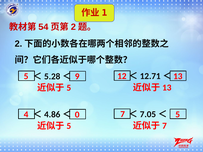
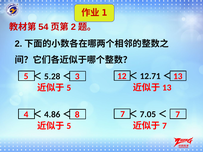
9: 9 -> 3 (77, 77)
7 5: 5 -> 7 (178, 115)
0: 0 -> 8 (77, 115)
